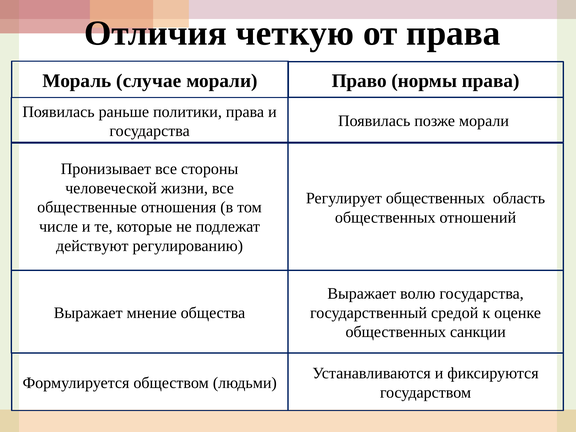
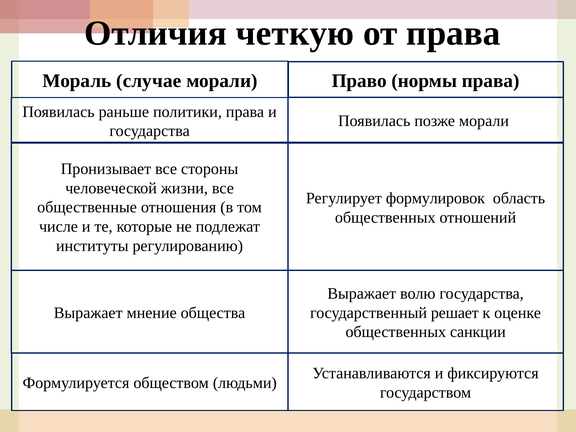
Регулирует общественных: общественных -> формулировок (435, 198)
действуют: действуют -> институты (92, 246)
средой: средой -> решает (455, 313)
